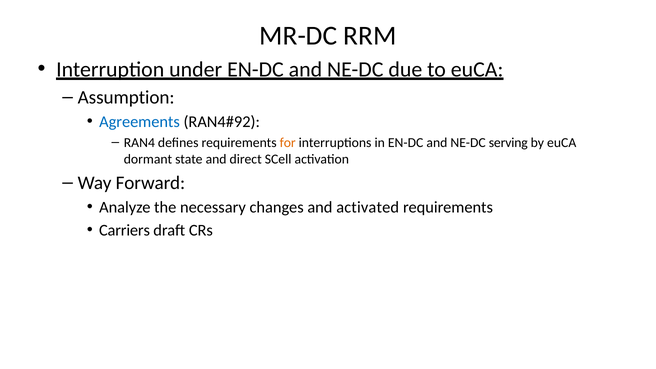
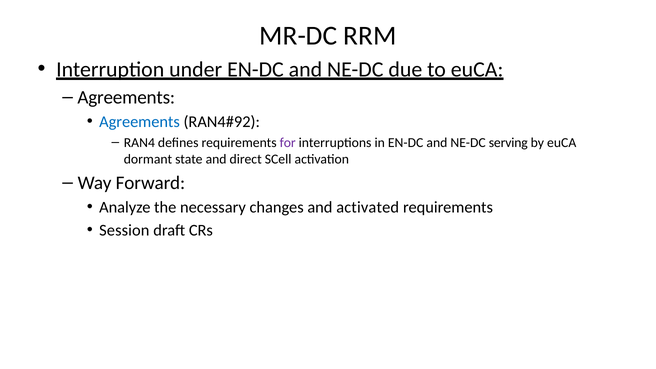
Assumption: Assumption -> Agreements (126, 98)
for colour: orange -> purple (288, 143)
Carriers: Carriers -> Session (124, 230)
